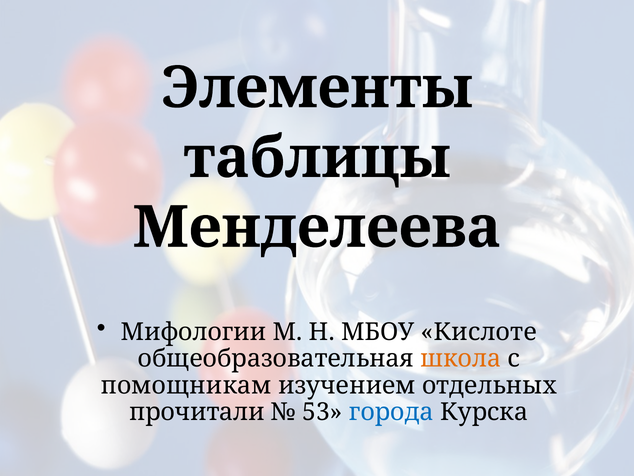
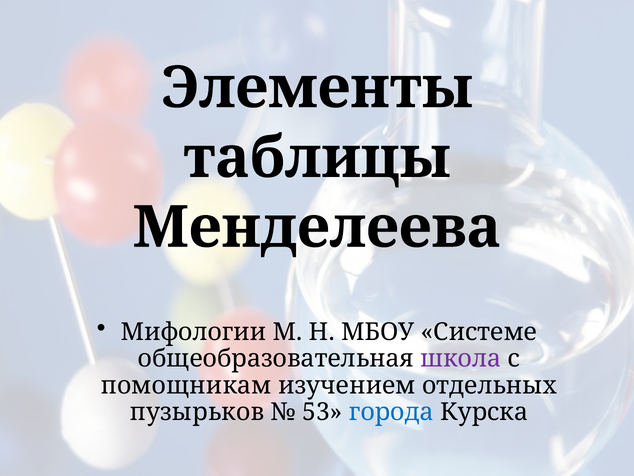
Кислоте: Кислоте -> Системе (479, 332)
школа colour: orange -> purple (461, 358)
прочитали: прочитали -> пузырьков (197, 412)
